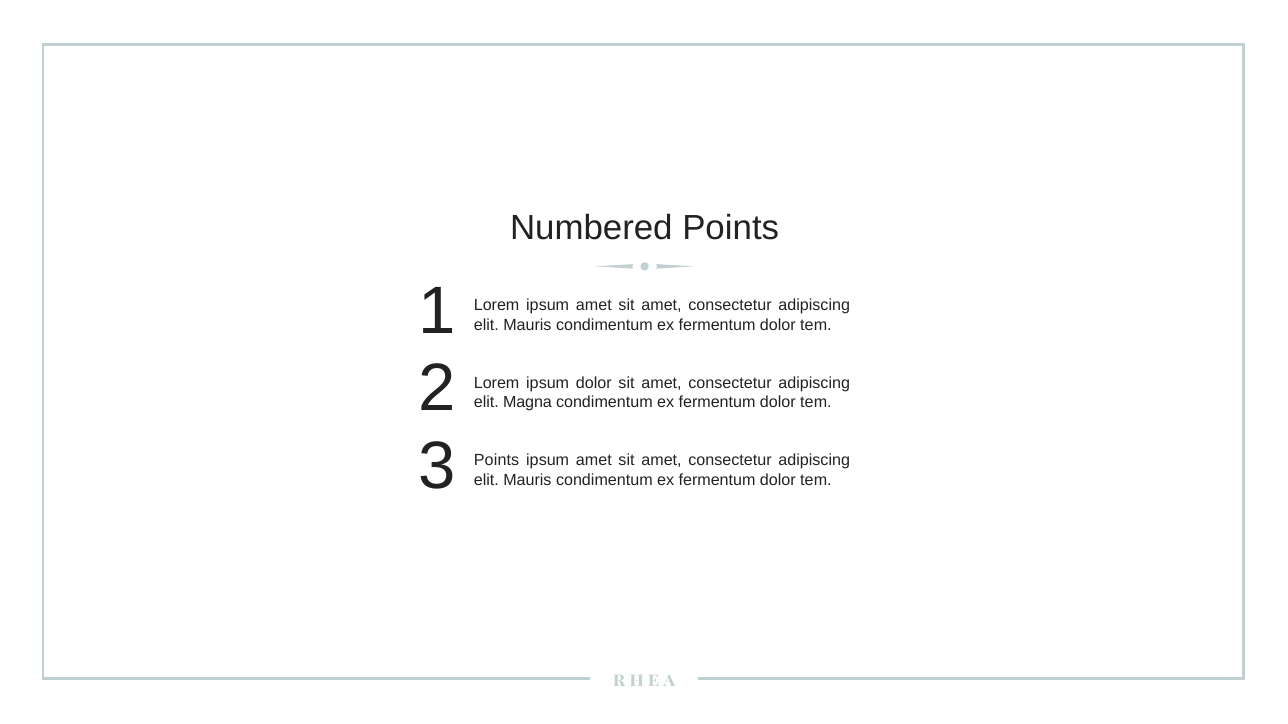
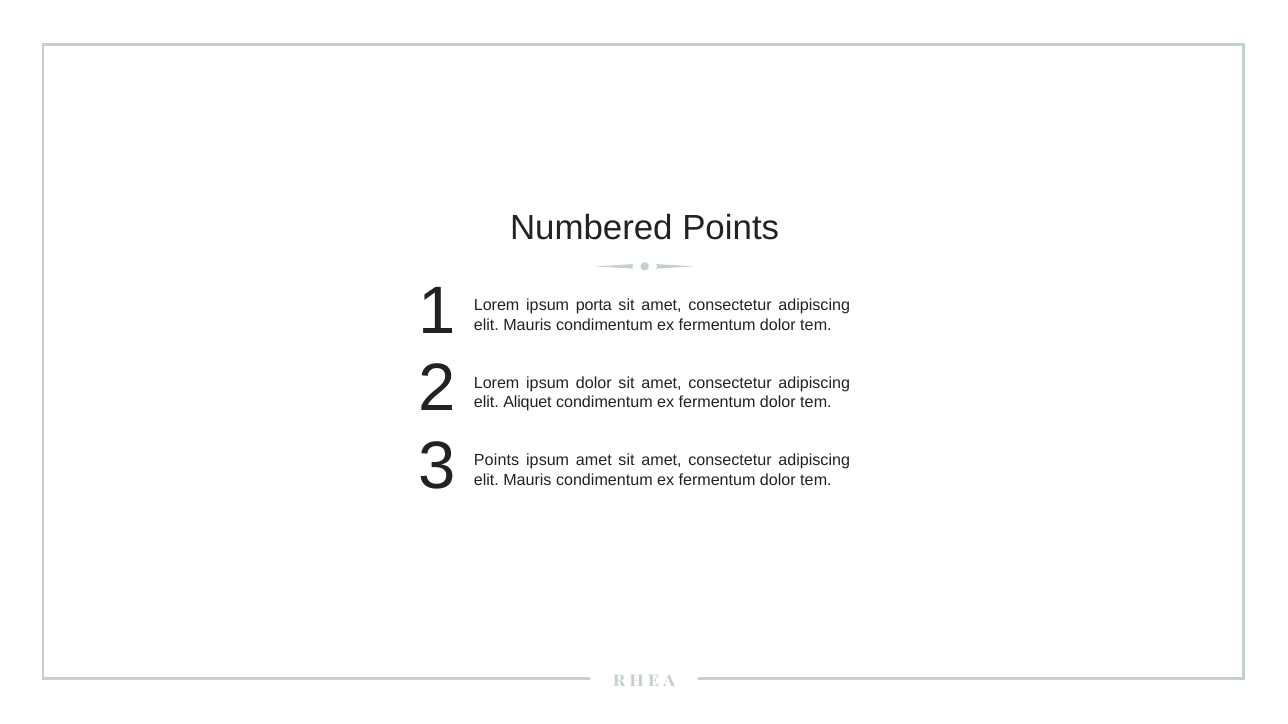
Lorem ipsum amet: amet -> porta (594, 306)
Magna: Magna -> Aliquet (527, 403)
